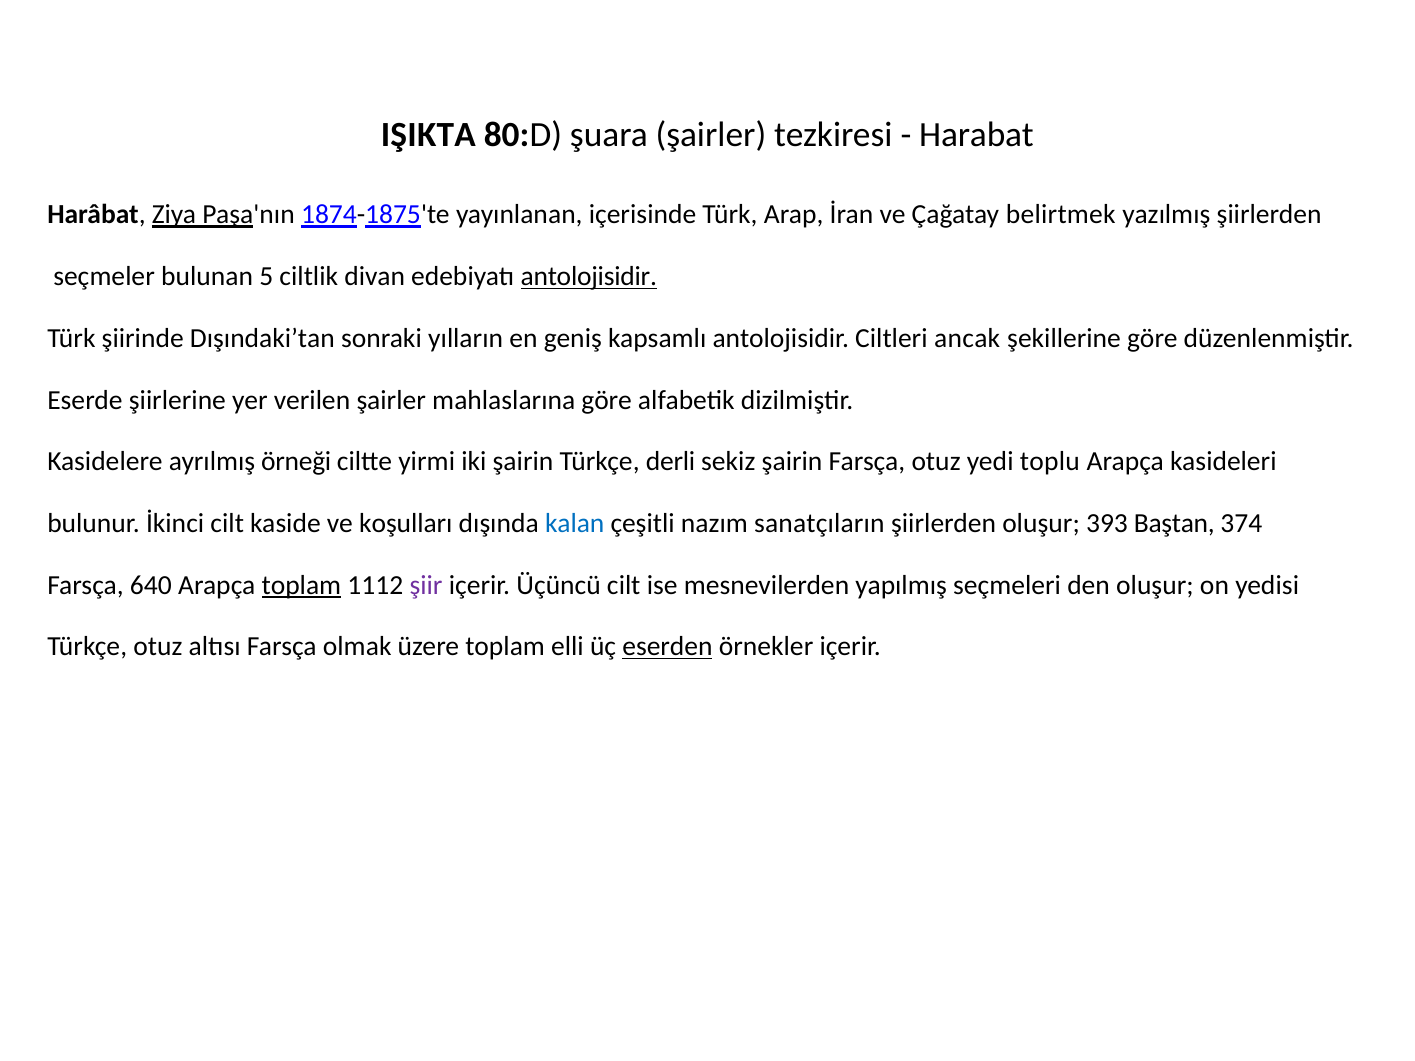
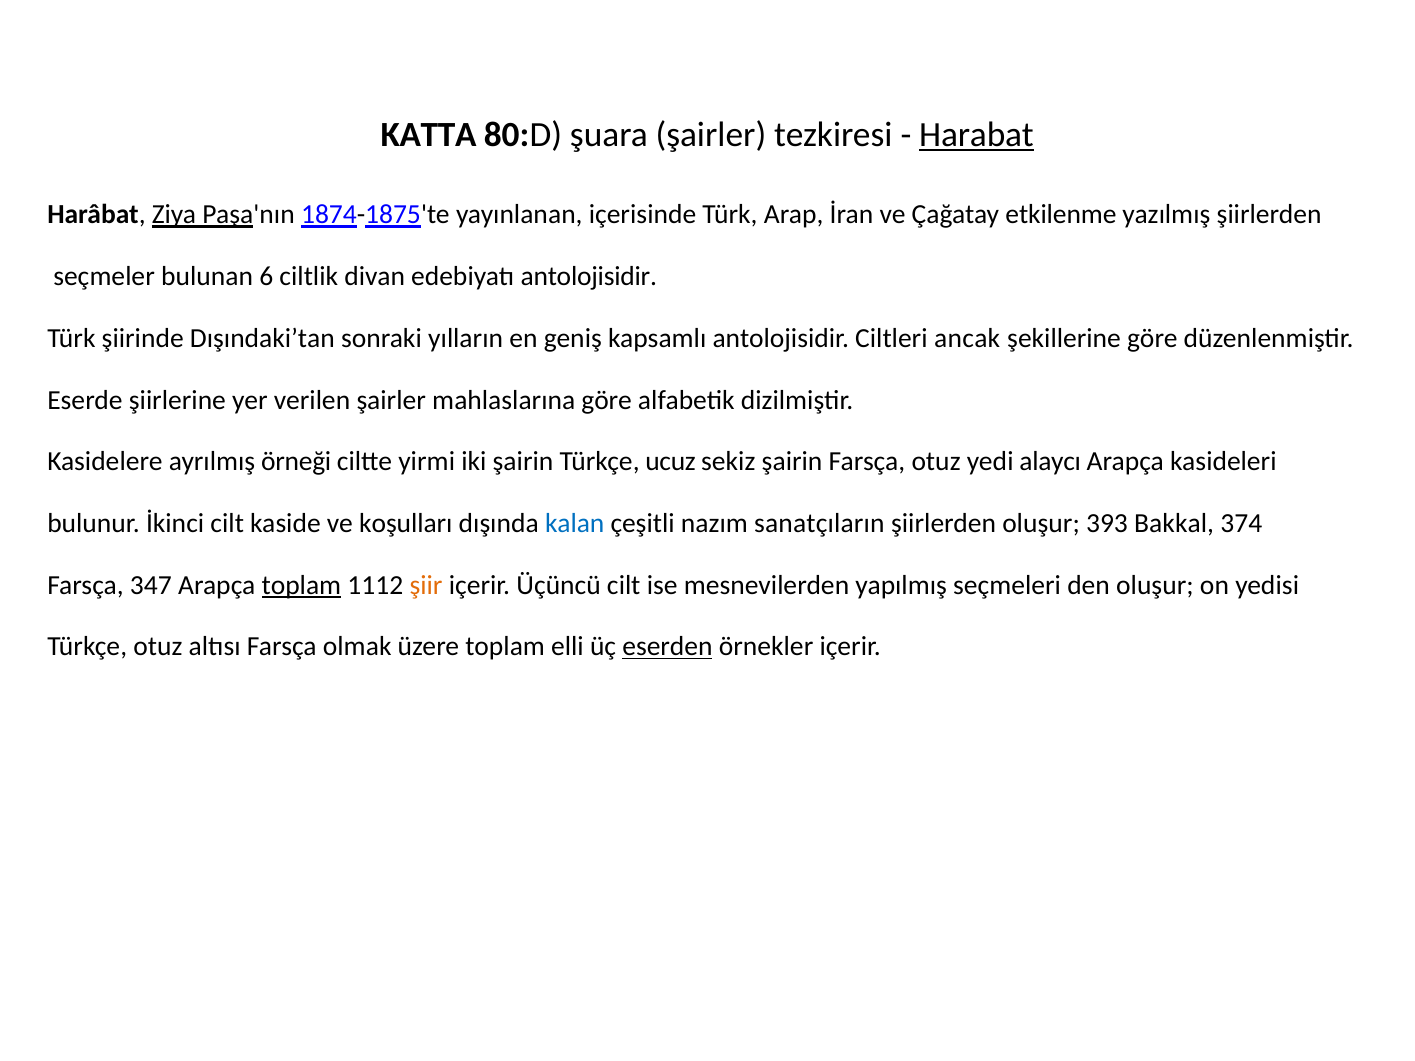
IŞIKTA: IŞIKTA -> KATTA (429, 135)
Harabat underline: none -> present (976, 135)
belirtmek: belirtmek -> etkilenme (1061, 215)
5: 5 -> 6 (266, 277)
antolojisidir underline: present -> none (589, 277)
derli: derli -> ucuz (671, 462)
toplu: toplu -> alaycı (1050, 462)
Baştan: Baştan -> Bakkal (1174, 524)
640: 640 -> 347 (151, 585)
şiir colour: purple -> orange (426, 585)
